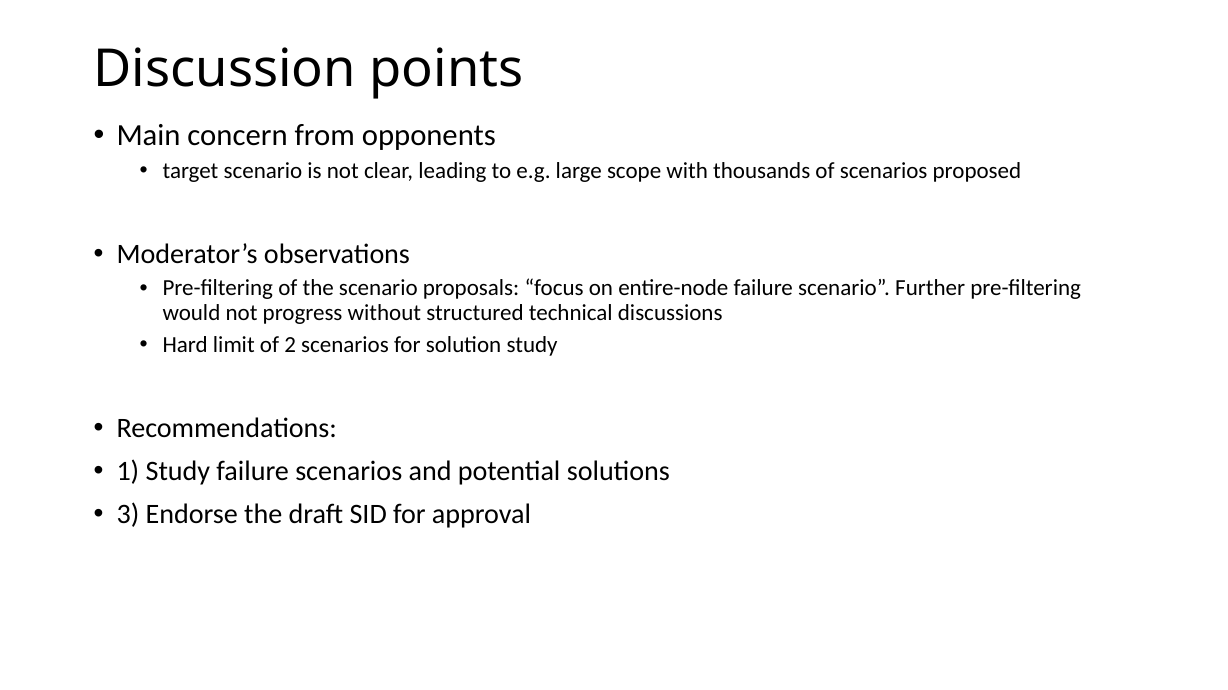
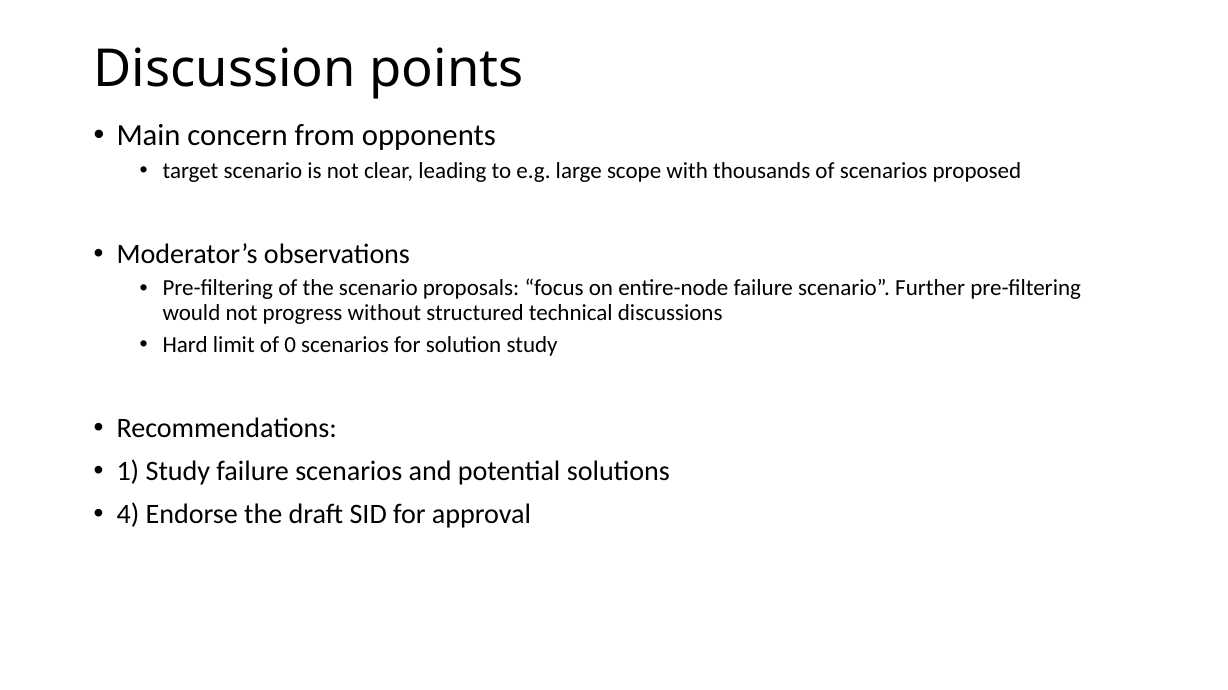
2: 2 -> 0 (290, 345)
3: 3 -> 4 (128, 515)
